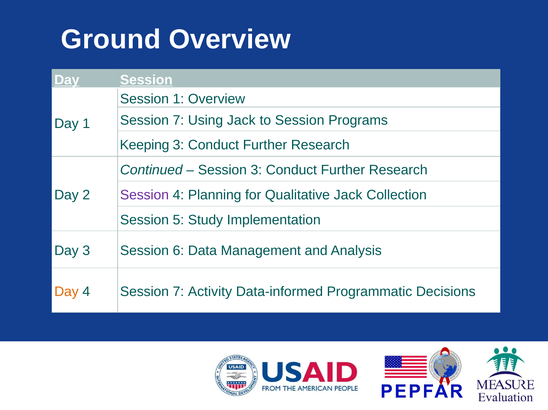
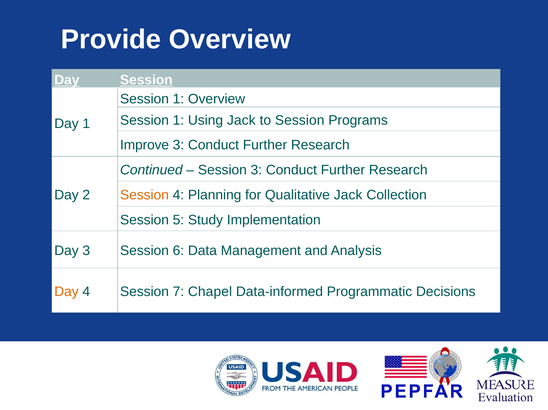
Ground: Ground -> Provide (111, 39)
7: 7 -> 1 (178, 120)
Keeping: Keeping -> Improve (145, 145)
Session colour: purple -> orange (144, 195)
Activity: Activity -> Chapel (210, 291)
